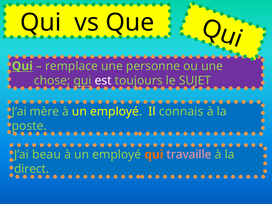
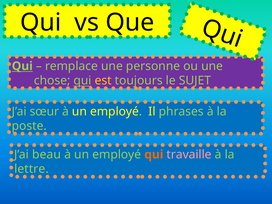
est colour: white -> yellow (103, 81)
mère: mère -> sœur (44, 111)
connais: connais -> phrases (181, 111)
direct: direct -> lettre (31, 169)
